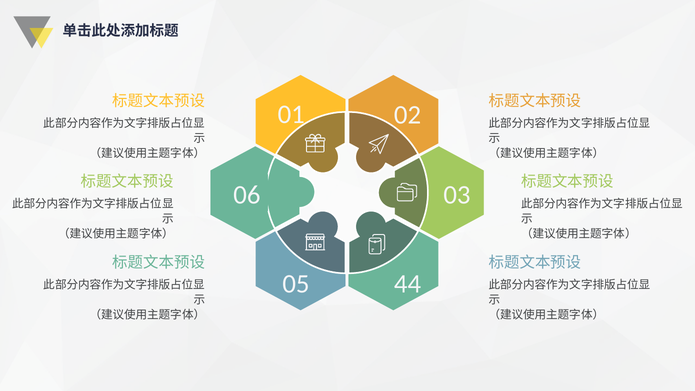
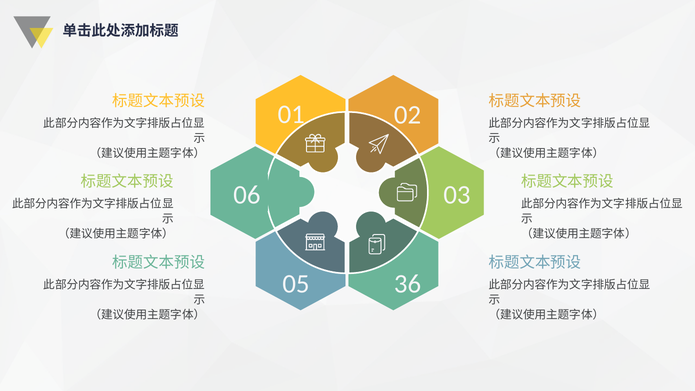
44: 44 -> 36 (408, 284)
